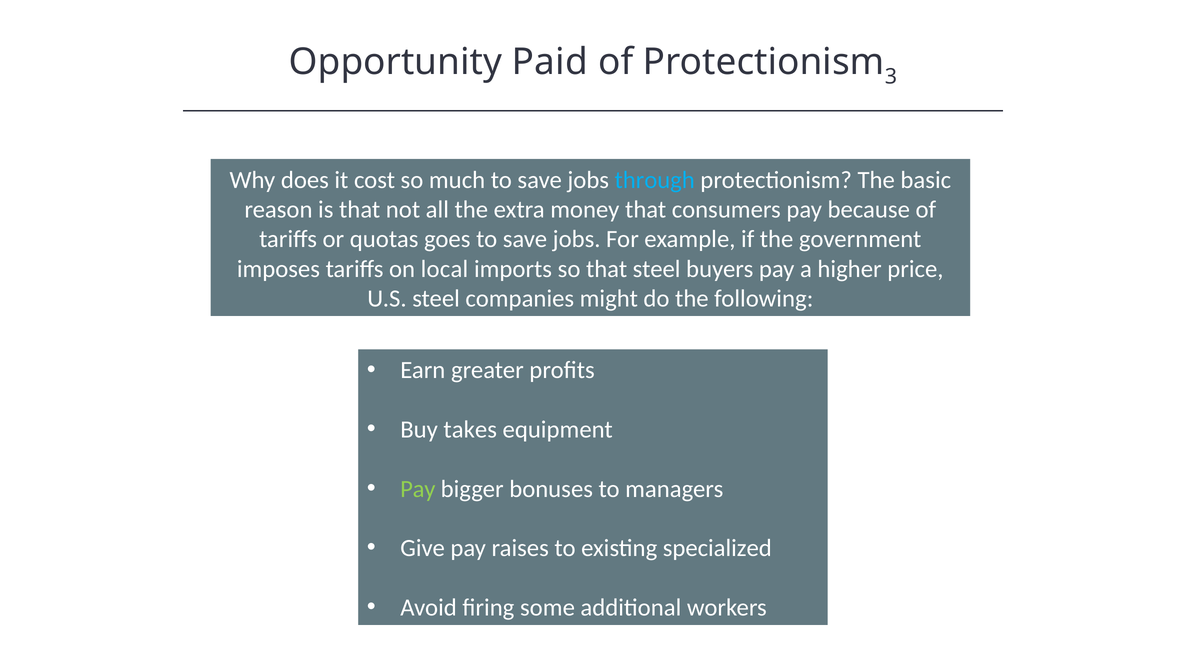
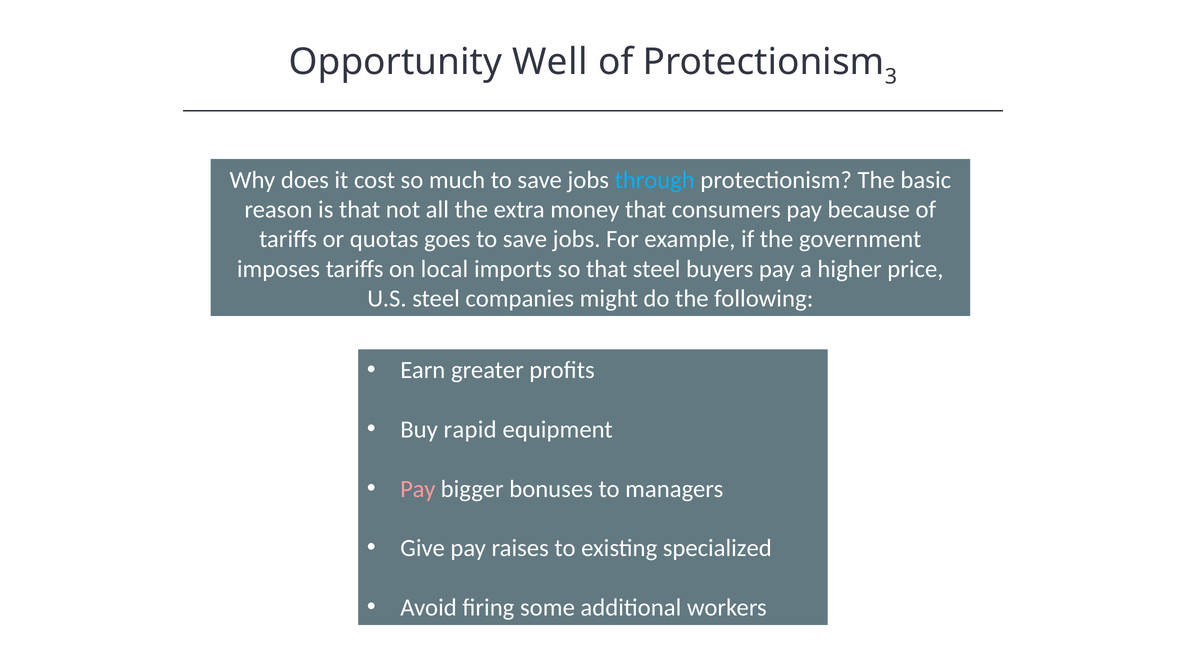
Paid: Paid -> Well (550, 62)
takes: takes -> rapid (470, 430)
Pay colour: light green -> pink (418, 489)
